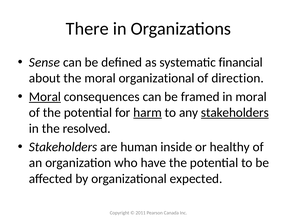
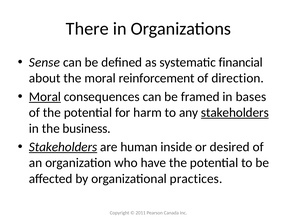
moral organizational: organizational -> reinforcement (157, 78)
in moral: moral -> bases (251, 97)
harm underline: present -> none (148, 112)
resolved: resolved -> business (87, 128)
Stakeholders underline: none -> present (63, 147)
healthy: healthy -> desired (230, 147)
expected: expected -> practices (196, 178)
